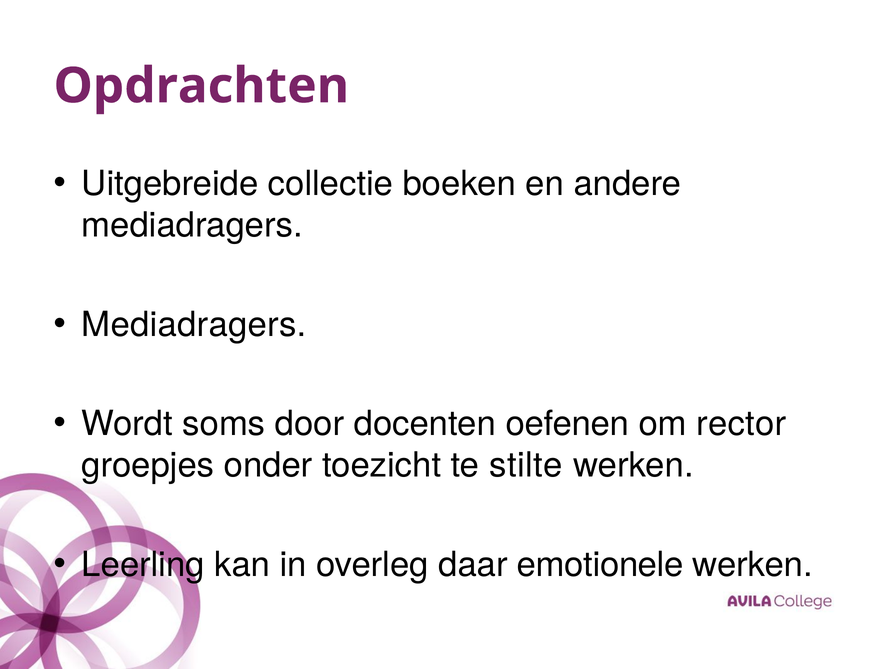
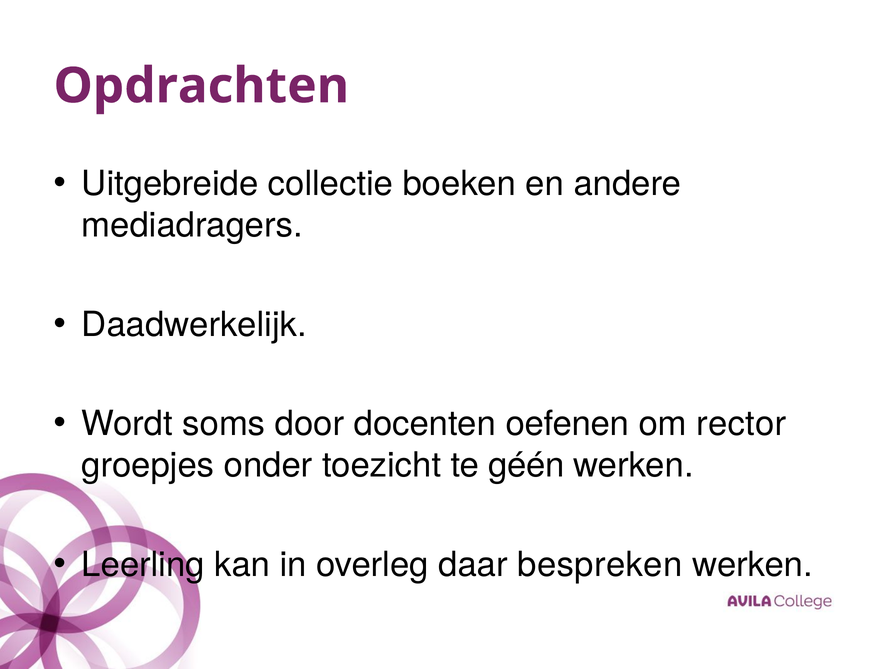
Mediadragers: Mediadragers -> Daadwerkelijk (194, 325)
stilte: stilte -> géén (526, 466)
emotionele: emotionele -> bespreken (600, 565)
